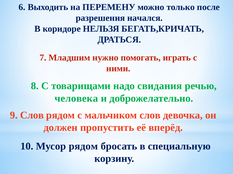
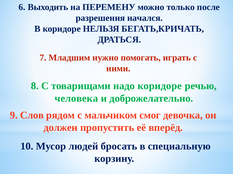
надо свидания: свидания -> коридоре (160, 86)
мальчиком слов: слов -> смог (150, 116)
Мусор рядом: рядом -> людей (83, 147)
